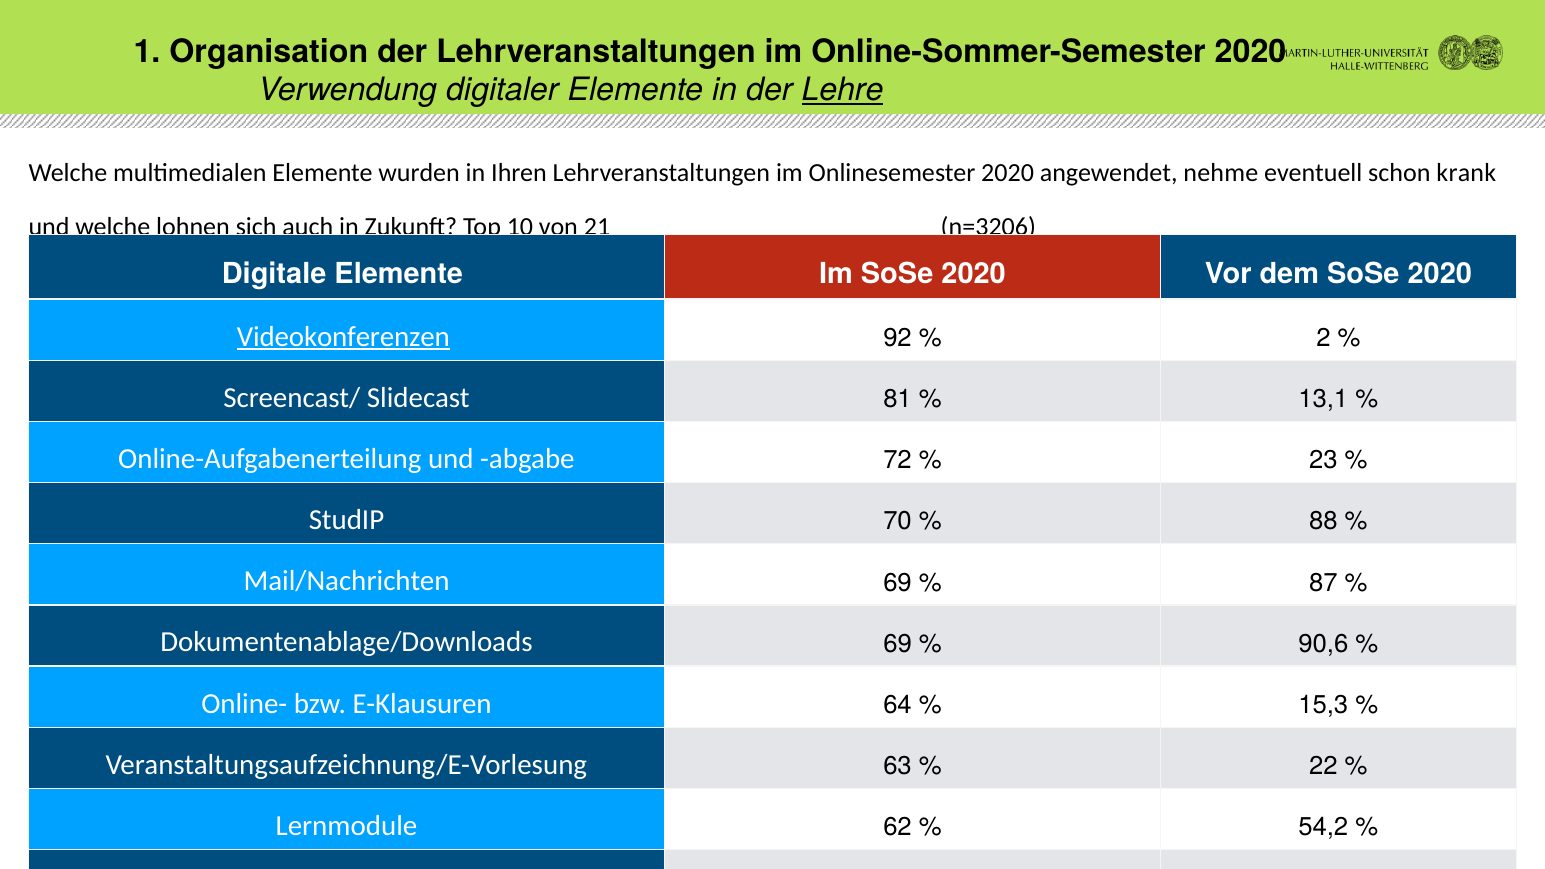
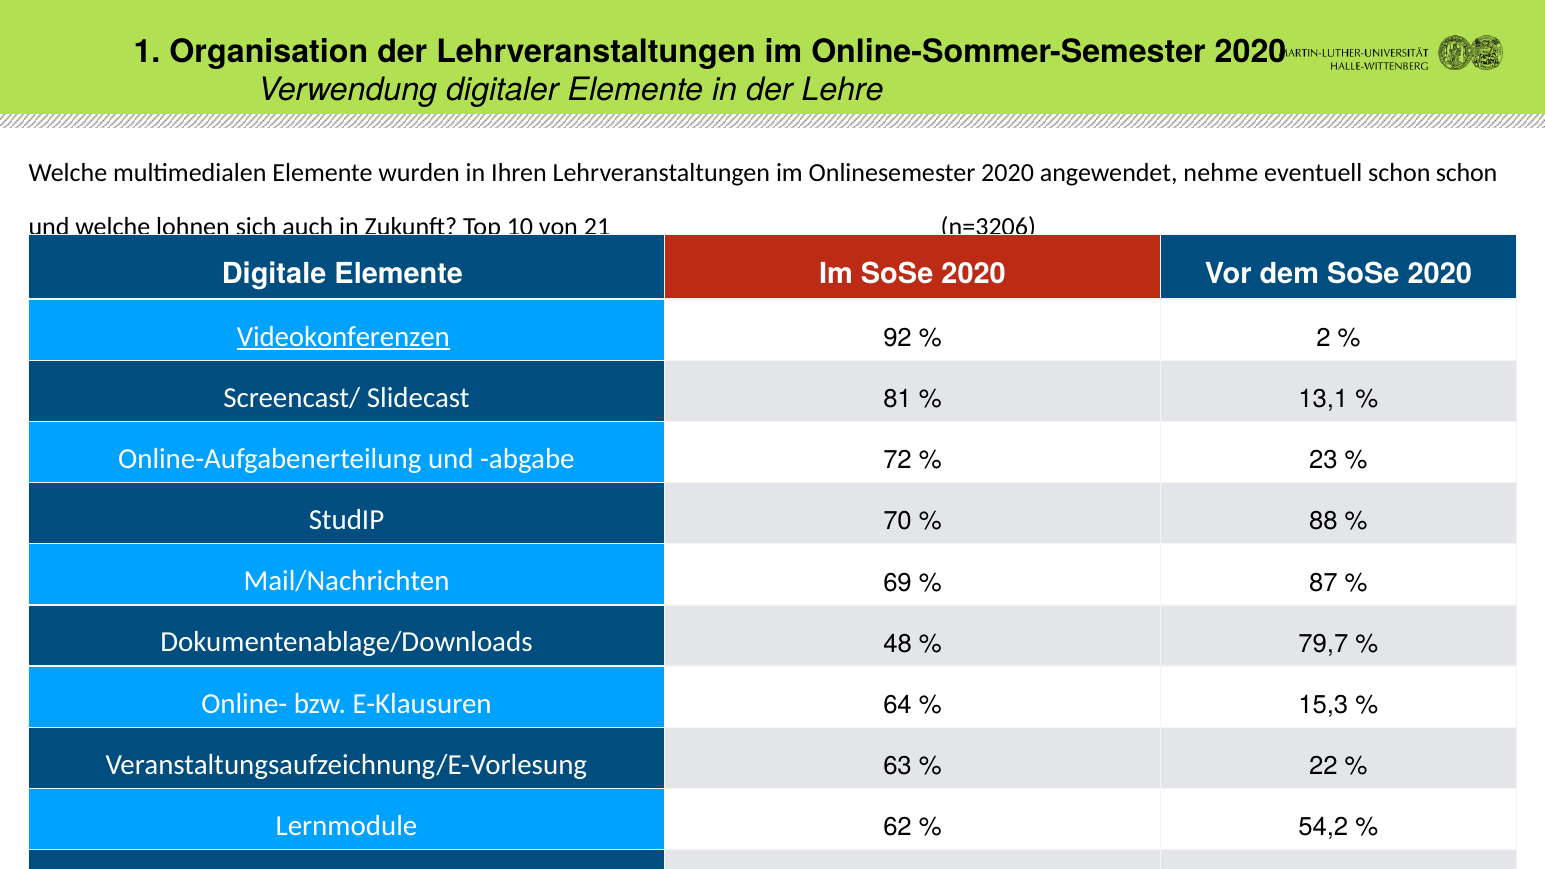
Lehre underline: present -> none (843, 90)
schon krank: krank -> schon (1467, 173)
Dokumentenablage/Downloads 69: 69 -> 48 (898, 644)
90,6: 90,6 -> 79,7 (1323, 644)
